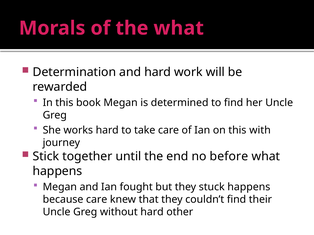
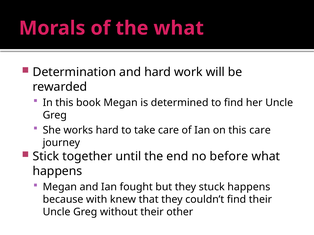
this with: with -> care (260, 130)
because care: care -> with (97, 200)
without hard: hard -> their (152, 212)
